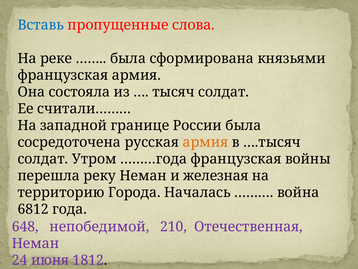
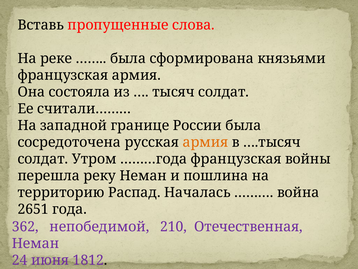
Вставь colour: blue -> black (41, 25)
железная: железная -> пошлина (216, 176)
Города: Города -> Распад (134, 192)
6812: 6812 -> 2651 (33, 209)
648: 648 -> 362 (25, 226)
